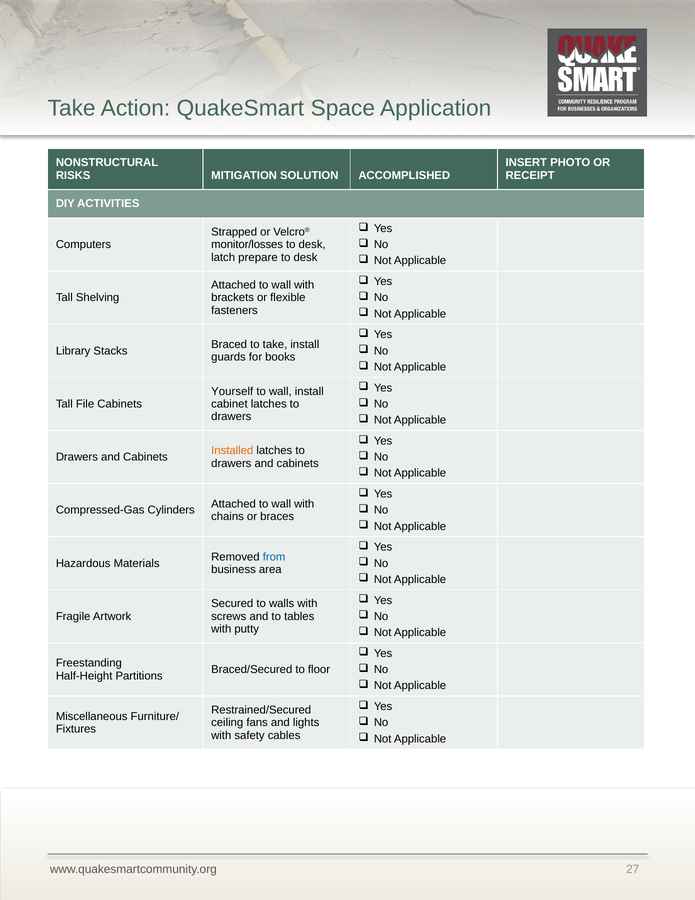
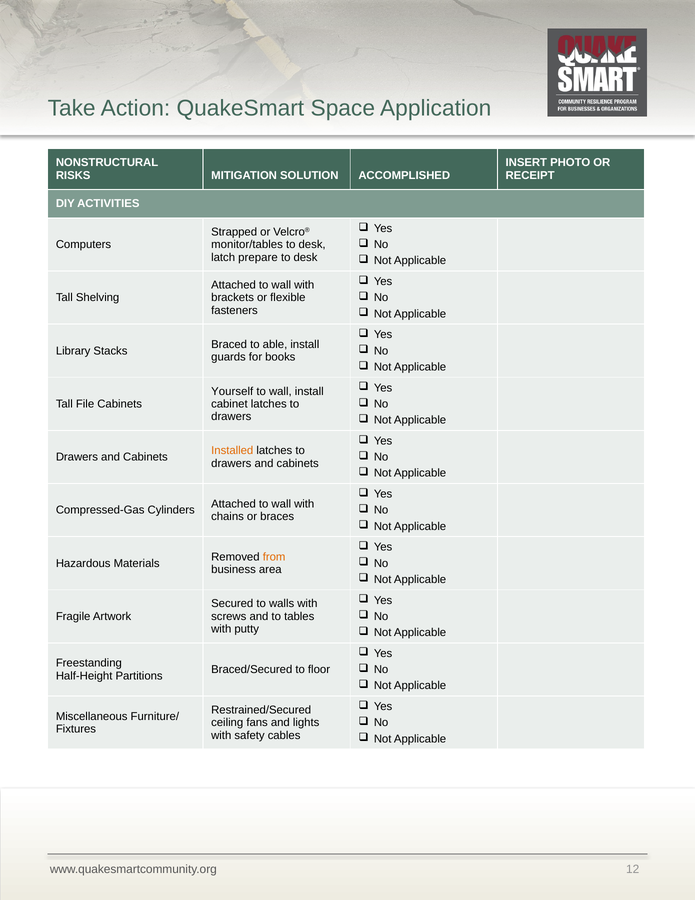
monitor/losses: monitor/losses -> monitor/tables (247, 244)
to take: take -> able (275, 344)
from colour: blue -> orange (274, 557)
27: 27 -> 12 (633, 869)
